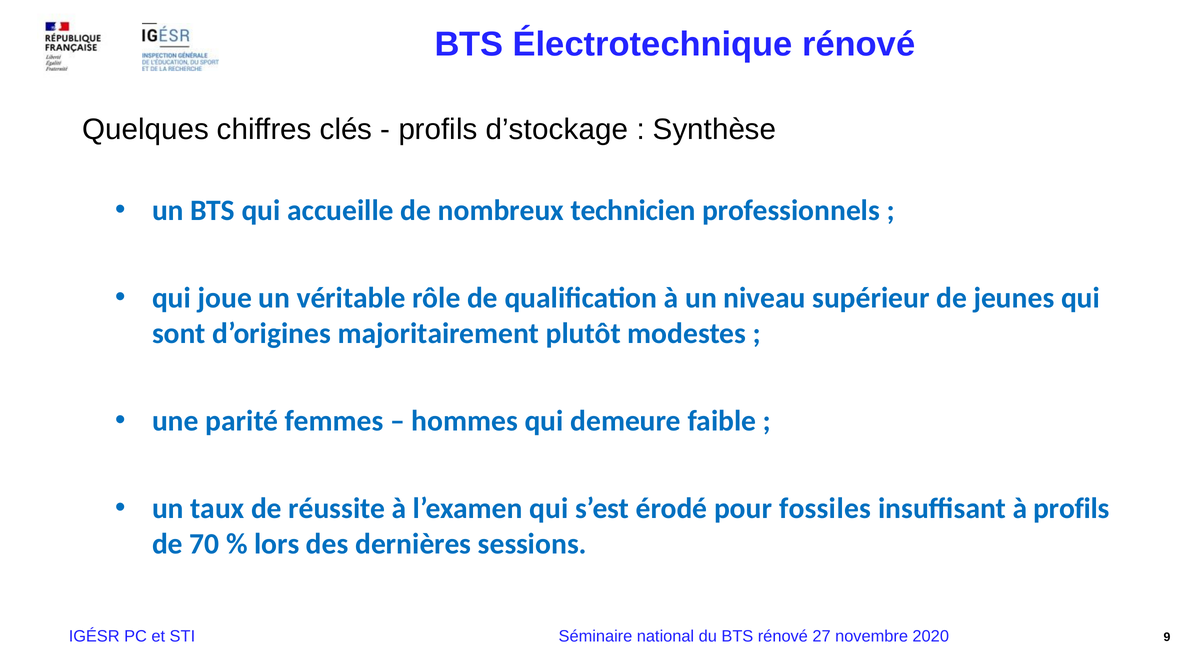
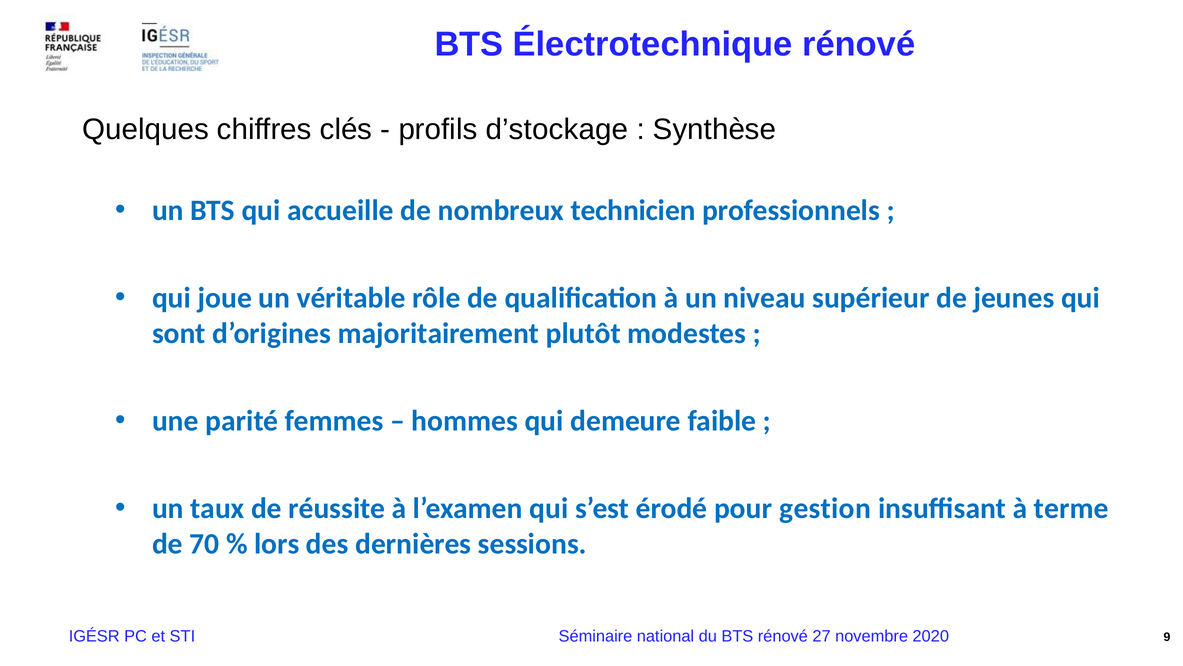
fossiles: fossiles -> gestion (825, 508)
à profils: profils -> terme (1071, 508)
